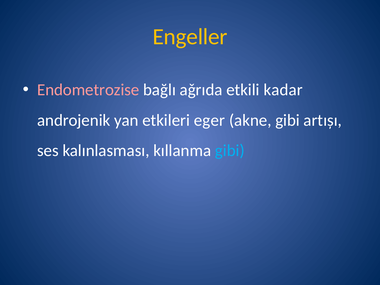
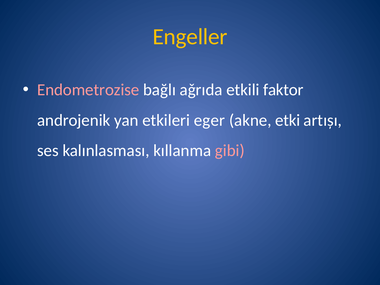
kadar: kadar -> faktor (283, 90)
akne gibi: gibi -> etki (288, 120)
gibi colour: light blue -> pink (230, 151)
